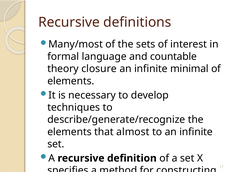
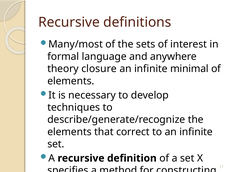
countable: countable -> anywhere (173, 56)
almost: almost -> correct (133, 132)
